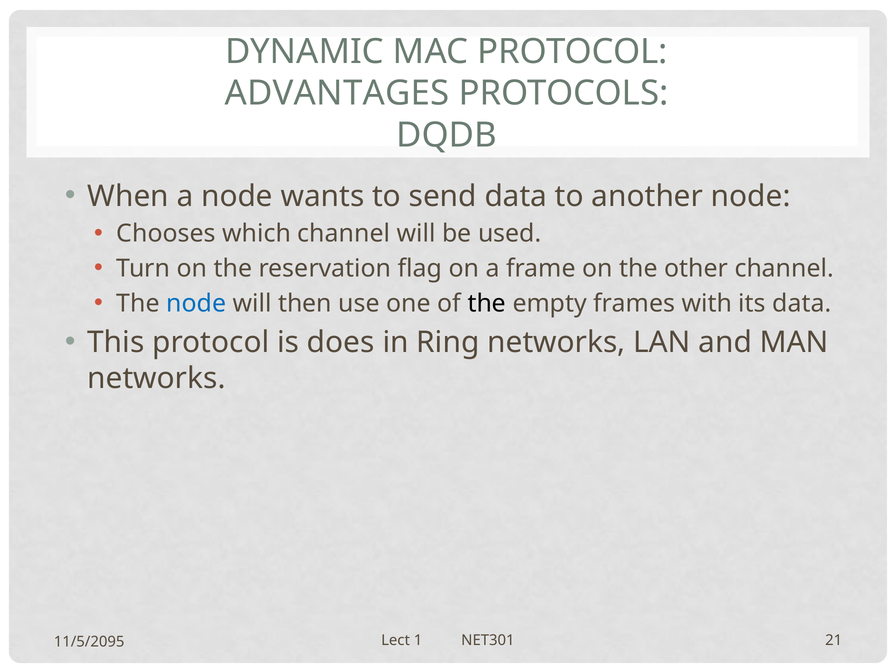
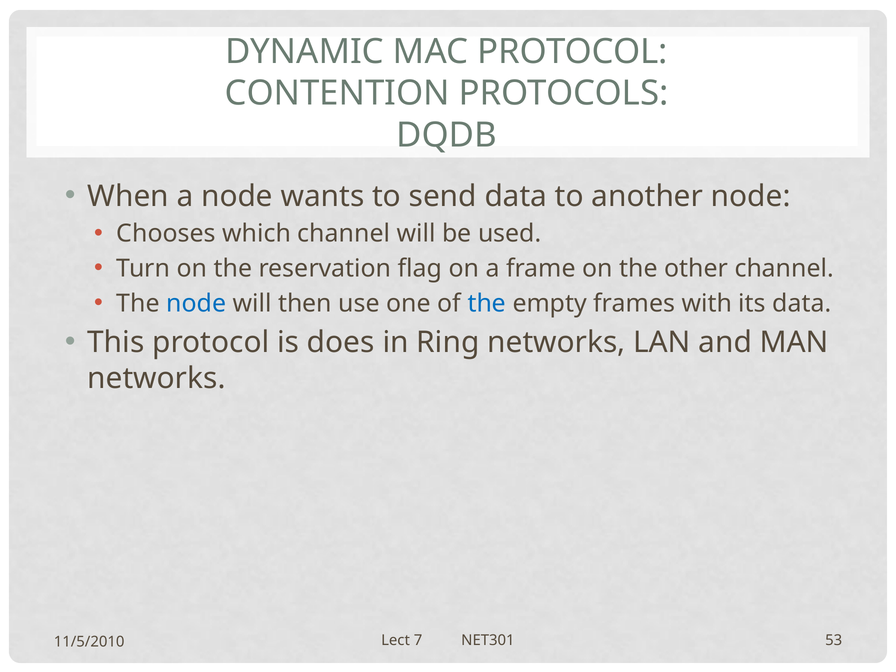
ADVANTAGES: ADVANTAGES -> CONTENTION (337, 93)
the colour: black -> blue (487, 303)
1: 1 -> 7 (418, 641)
21: 21 -> 53 (834, 641)
11/5/2095: 11/5/2095 -> 11/5/2010 (89, 642)
